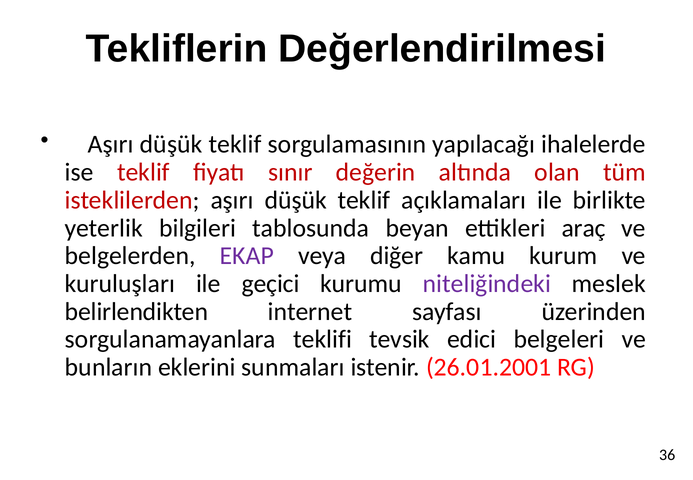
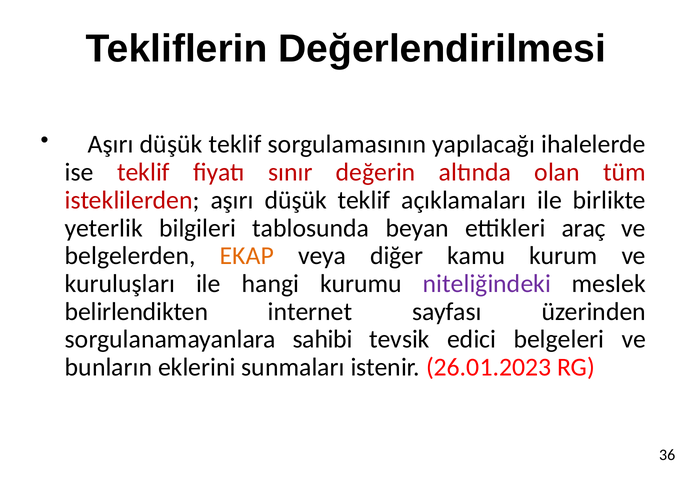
EKAP colour: purple -> orange (247, 256)
geçici: geçici -> hangi (270, 284)
teklifi: teklifi -> sahibi (323, 339)
26.01.2001: 26.01.2001 -> 26.01.2023 (489, 367)
